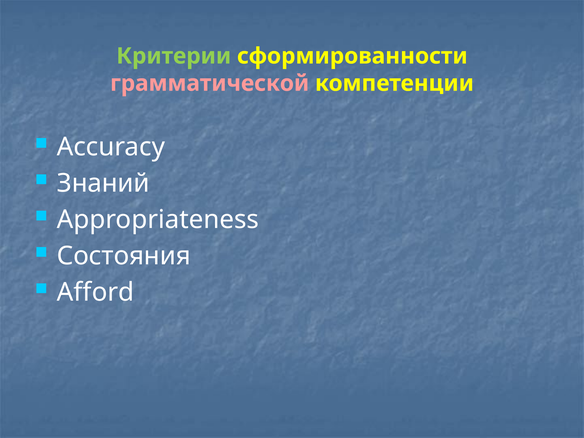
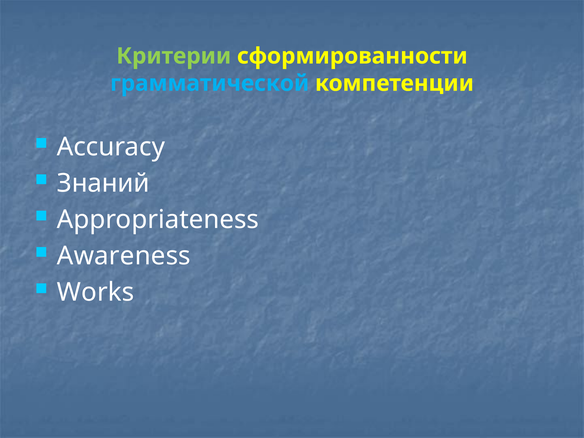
грамматической colour: pink -> light blue (210, 83)
Состояния: Состояния -> Awareness (124, 256)
Afford: Afford -> Works (96, 292)
